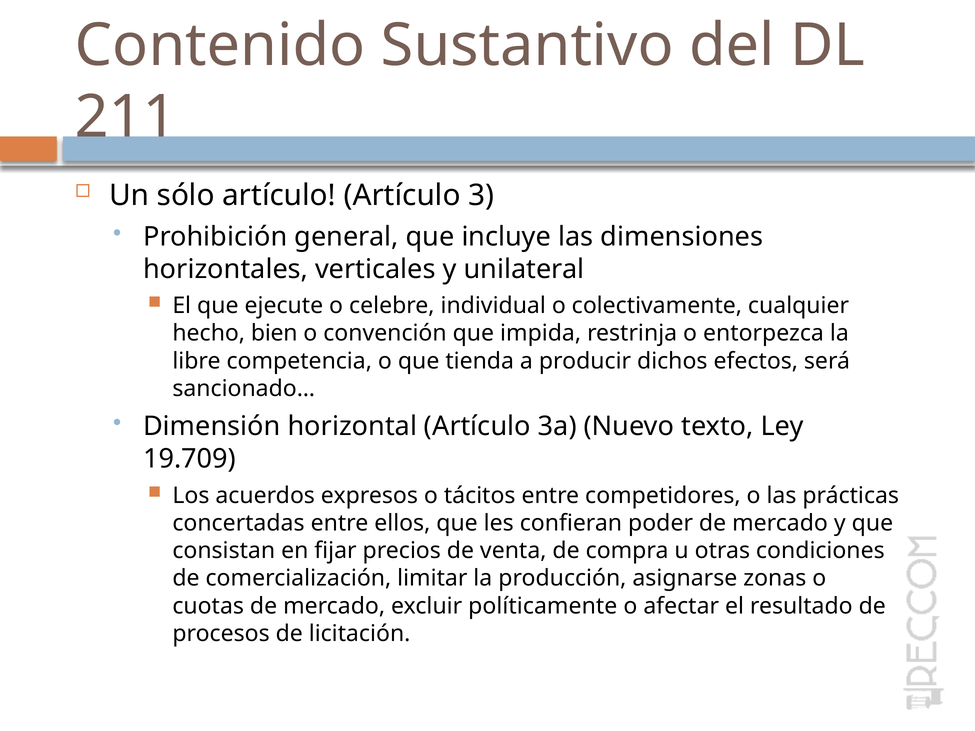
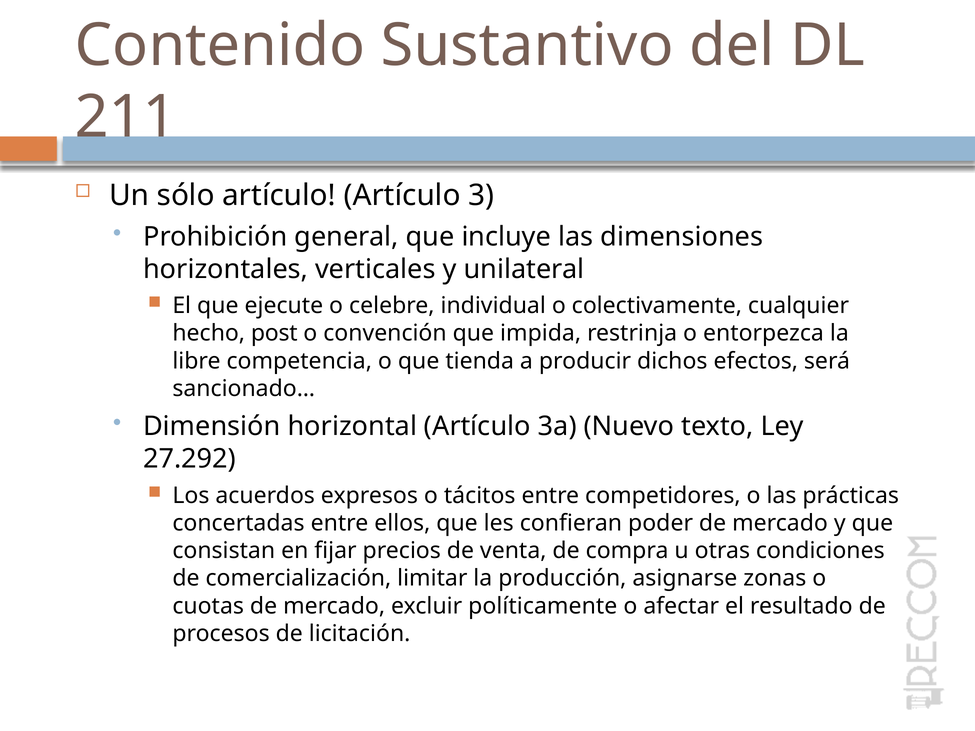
bien: bien -> post (274, 333)
19.709: 19.709 -> 27.292 (190, 459)
